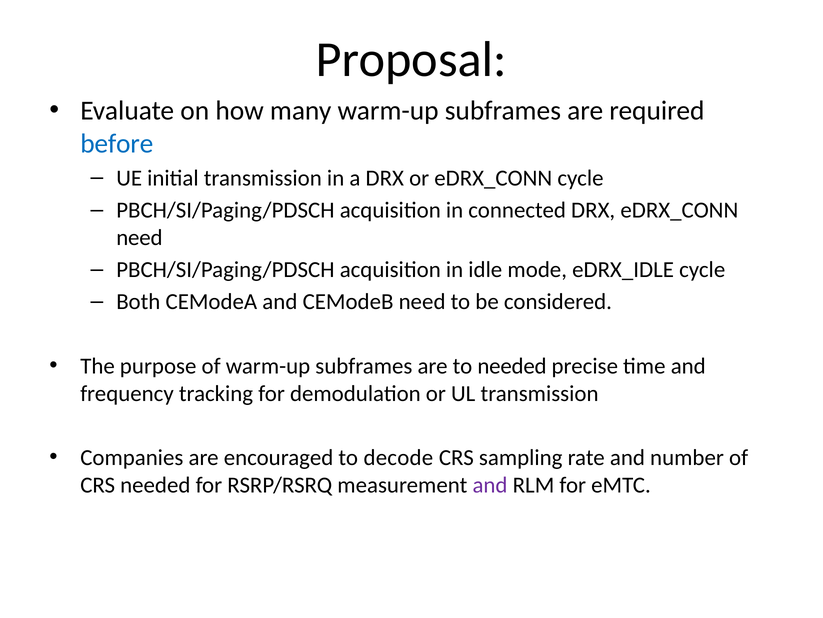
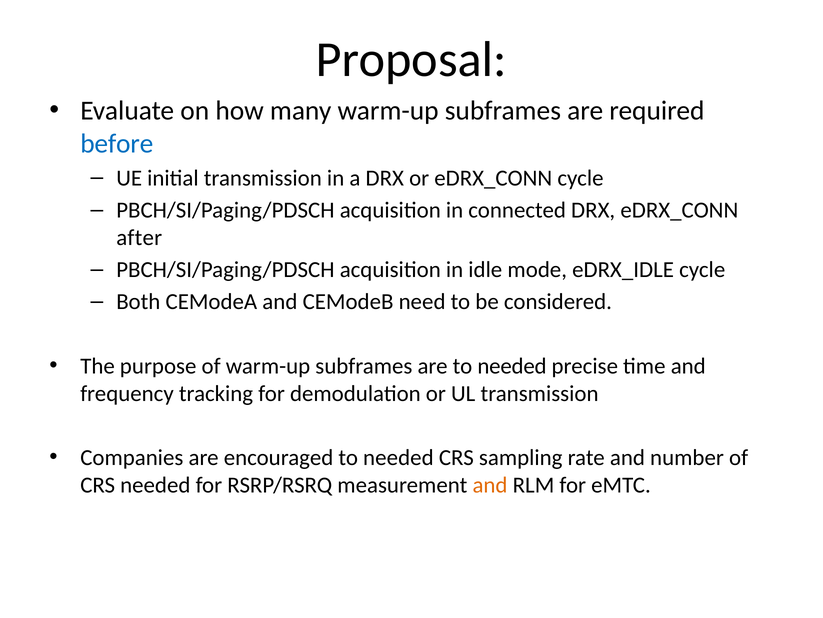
need: need -> after (139, 237)
encouraged to decode: decode -> needed (398, 457)
and colour: purple -> orange (490, 484)
